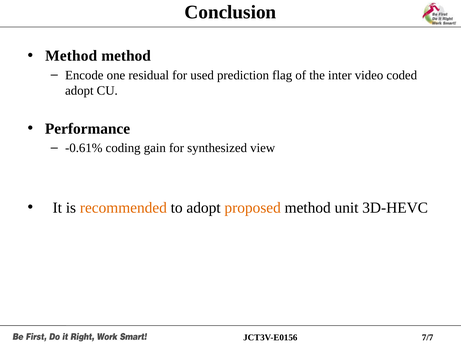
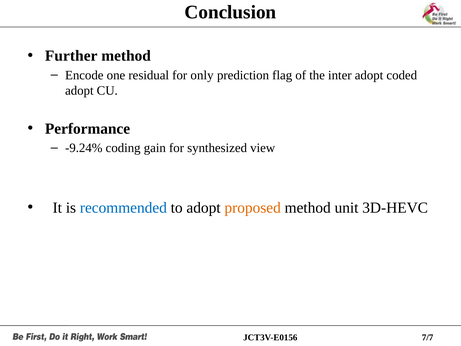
Method: Method -> Further (71, 56)
used: used -> only (202, 75)
inter video: video -> adopt (369, 75)
-0.61%: -0.61% -> -9.24% (84, 148)
recommended colour: orange -> blue (123, 207)
